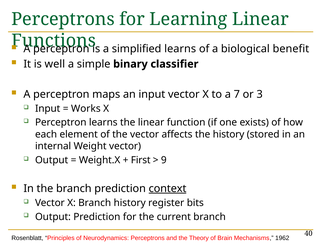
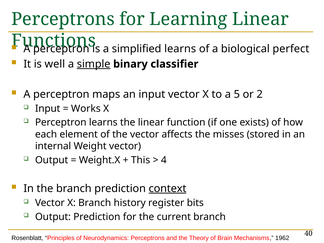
benefit: benefit -> perfect (291, 49)
simple underline: none -> present (94, 64)
7: 7 -> 5 (237, 94)
3: 3 -> 2 (260, 94)
the history: history -> misses (229, 134)
First: First -> This (141, 160)
9: 9 -> 4 (164, 160)
